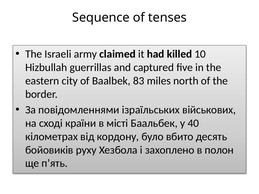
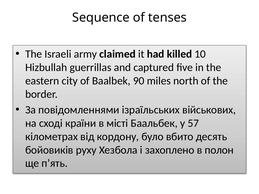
83: 83 -> 90 (139, 81)
40: 40 -> 57 (193, 123)
